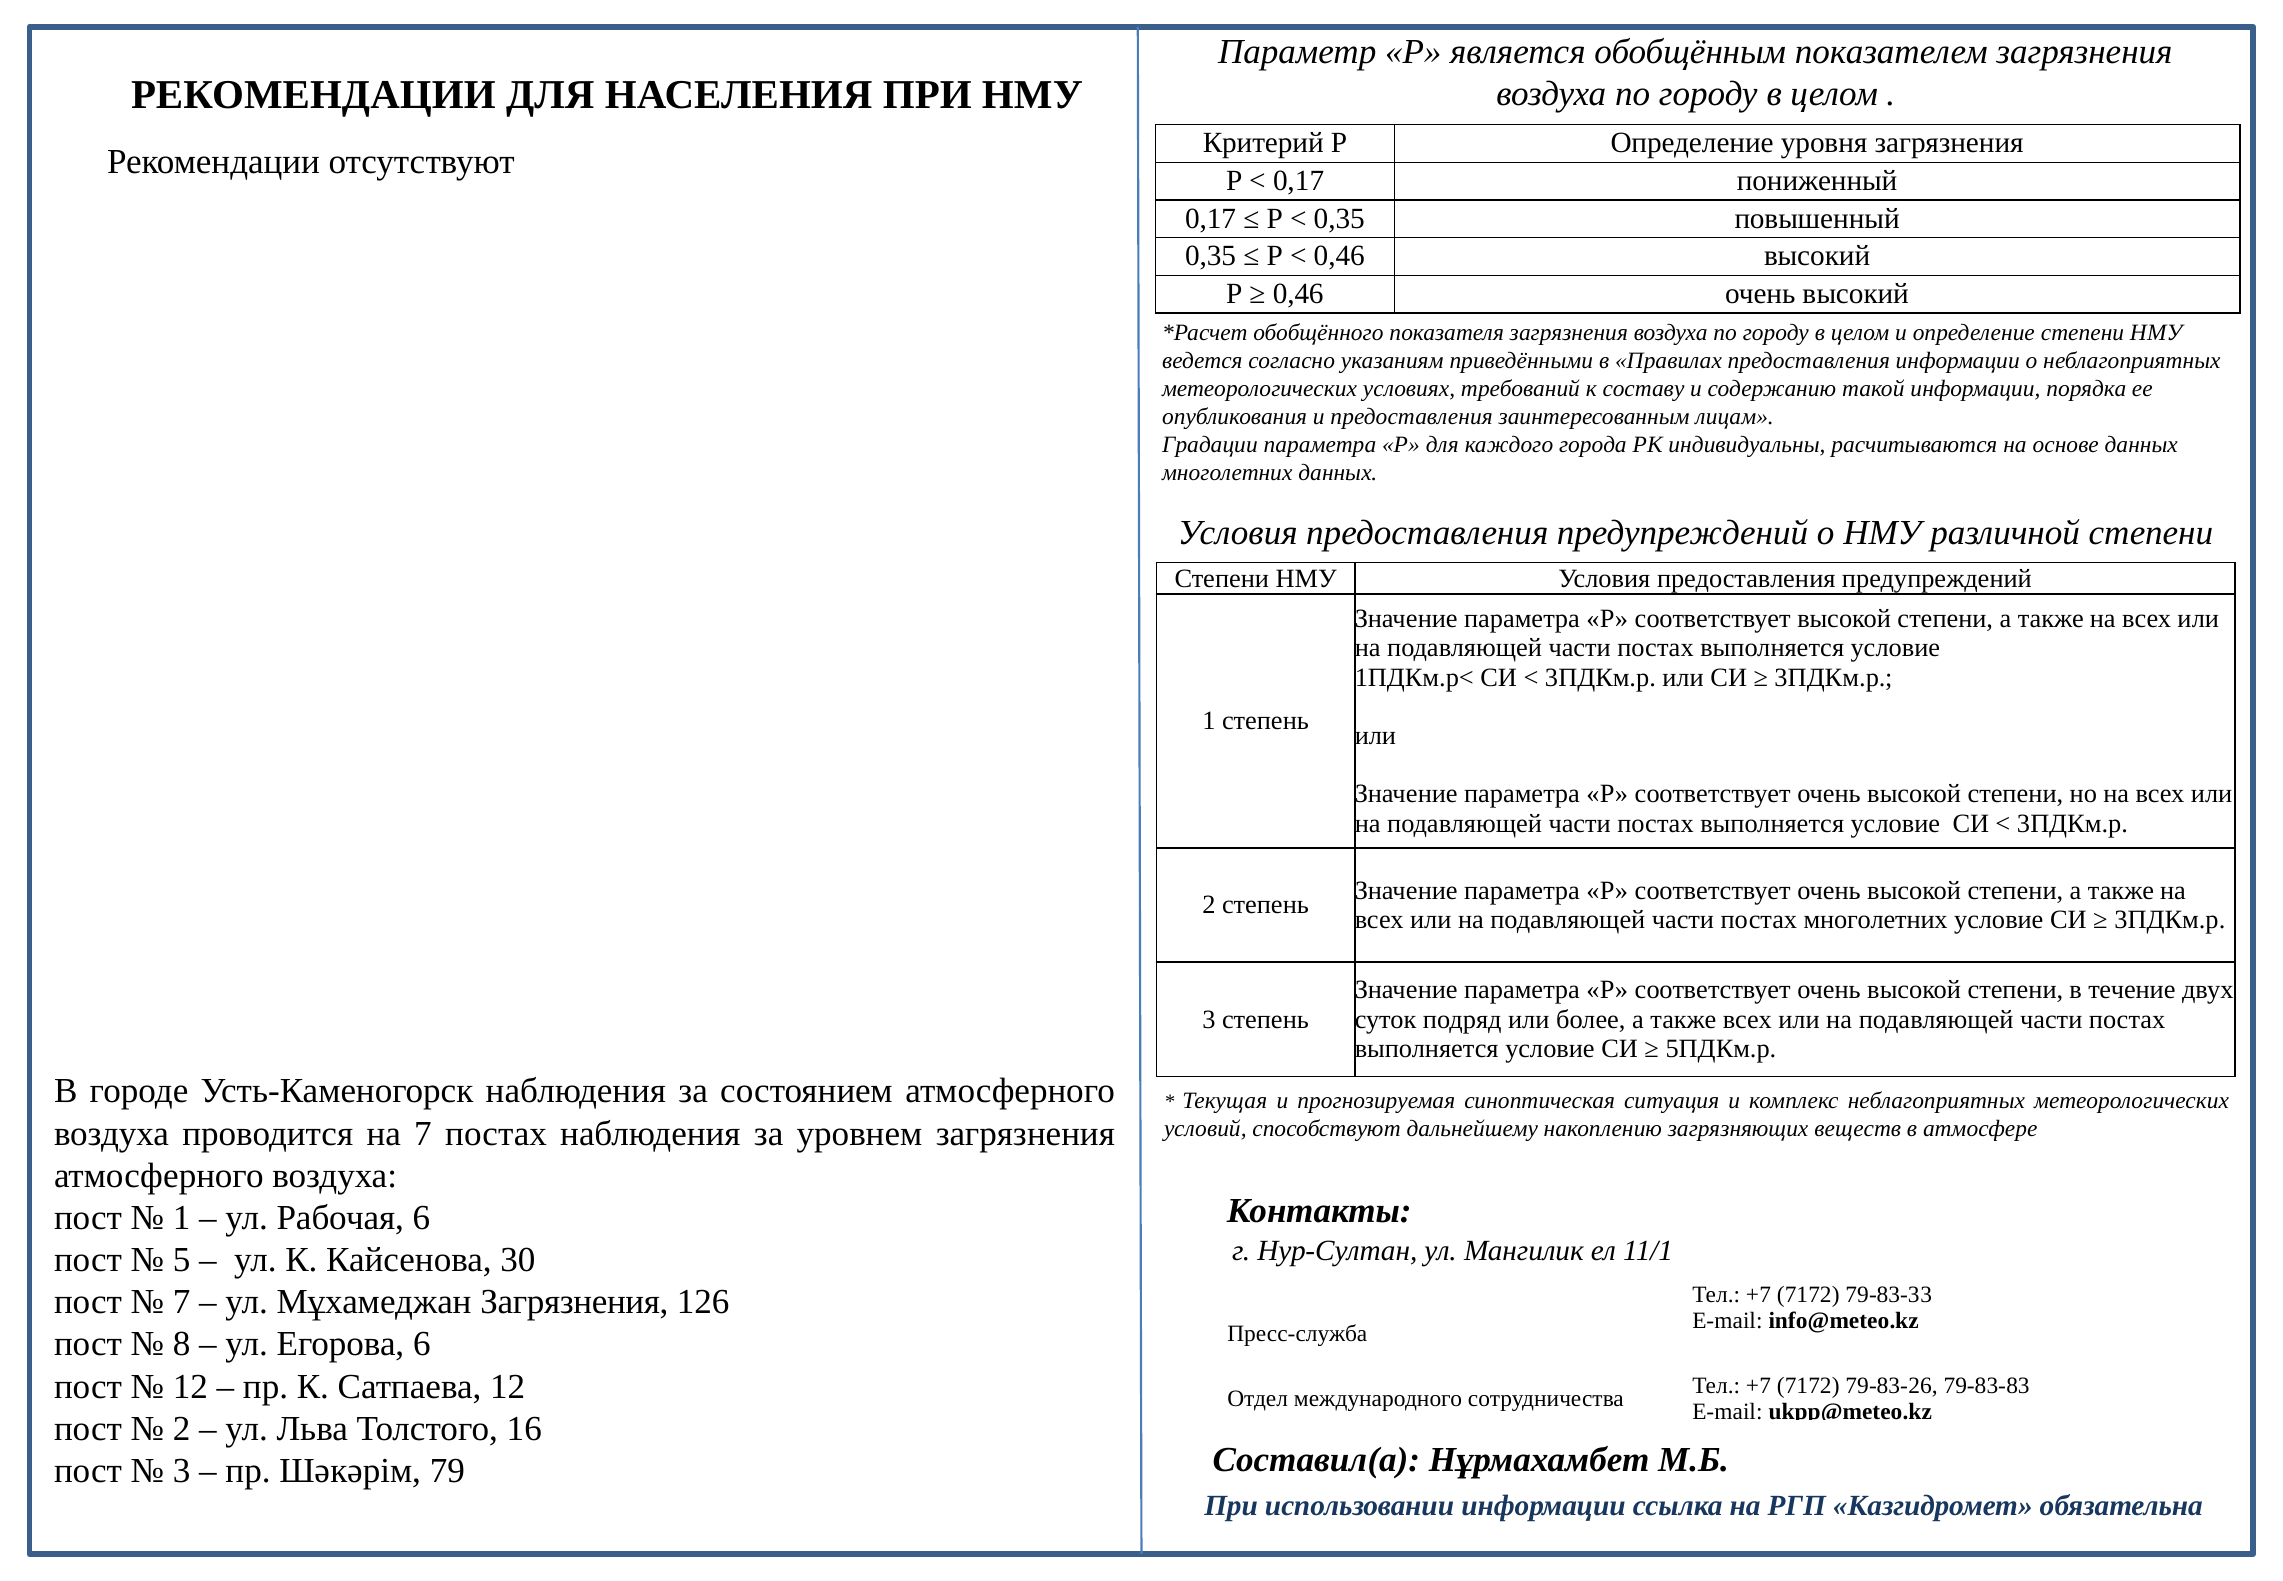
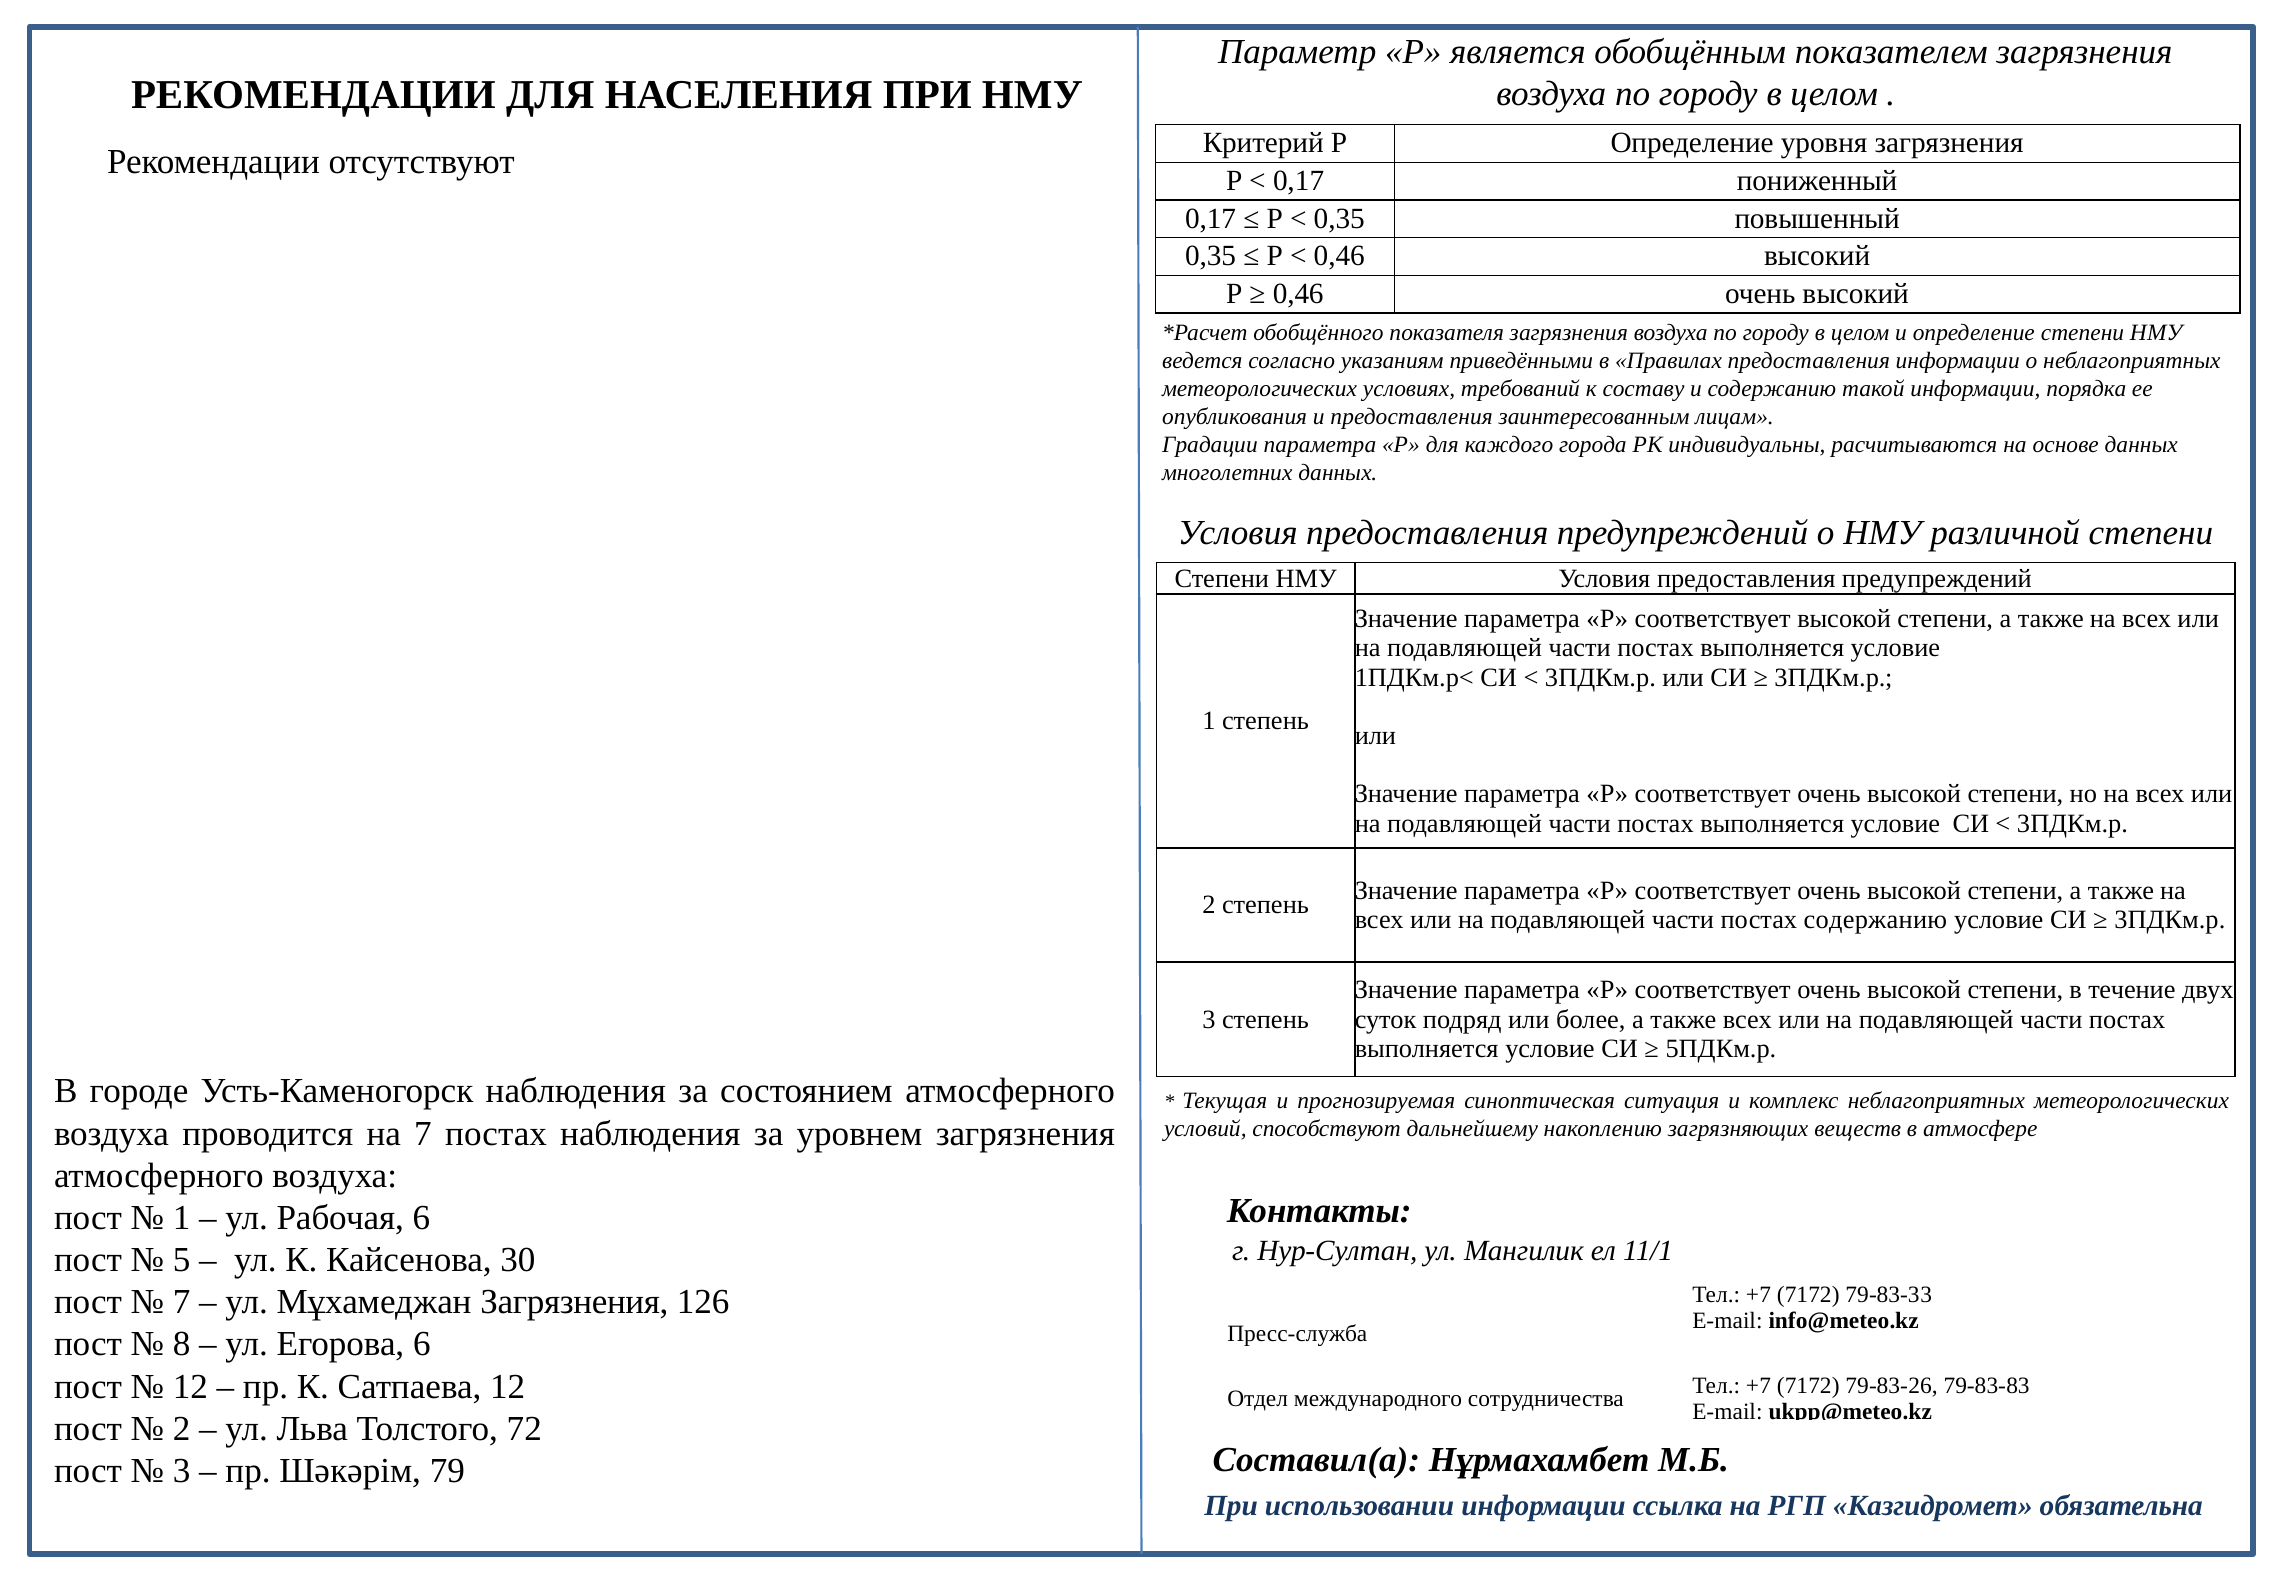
постах многолетних: многолетних -> содержанию (1875, 920)
16: 16 -> 72 (524, 1428)
